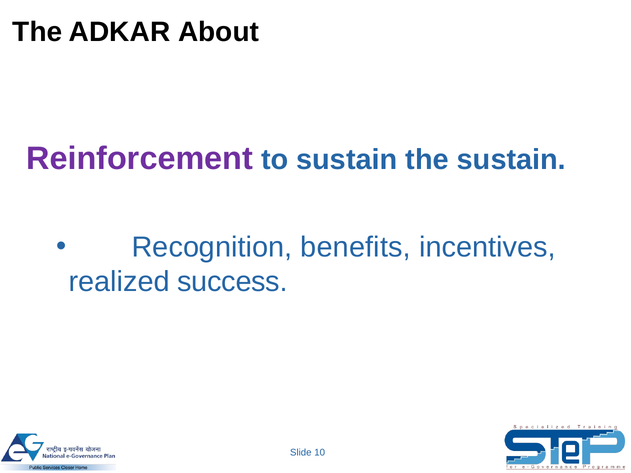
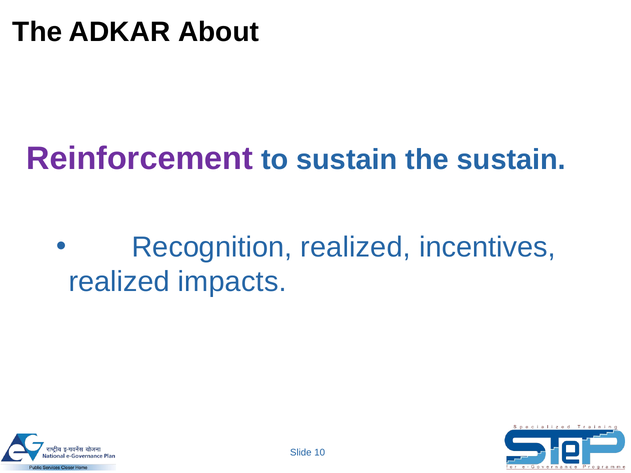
Recognition benefits: benefits -> realized (356, 247)
success: success -> impacts (232, 282)
